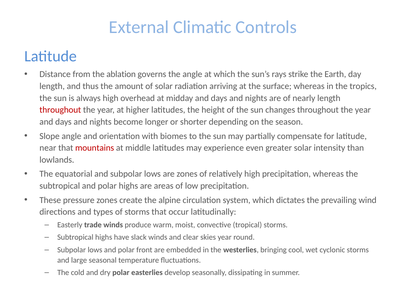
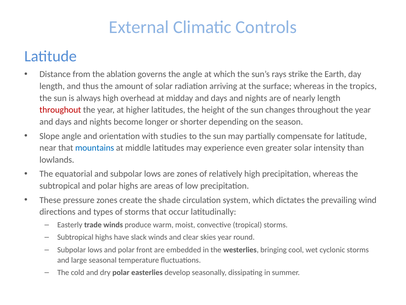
biomes: biomes -> studies (174, 136)
mountains colour: red -> blue (95, 148)
alpine: alpine -> shade (170, 200)
